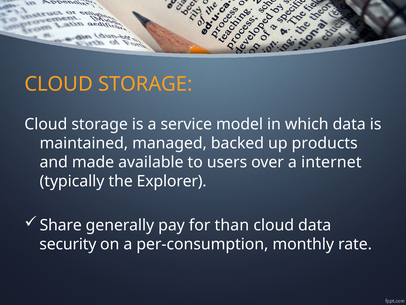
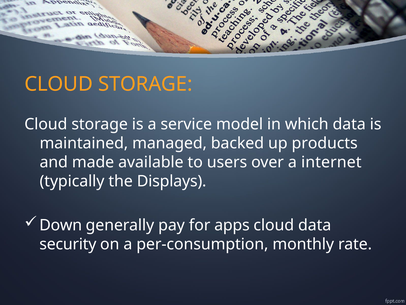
Explorer: Explorer -> Displays (172, 181)
Share: Share -> Down (61, 225)
than: than -> apps (232, 225)
